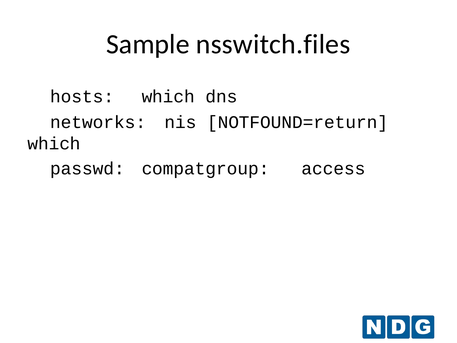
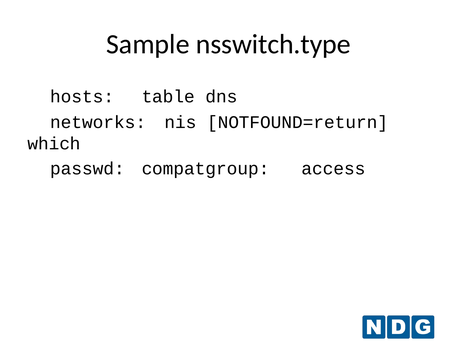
nsswitch.files: nsswitch.files -> nsswitch.type (273, 44)
hosts which: which -> table (168, 97)
